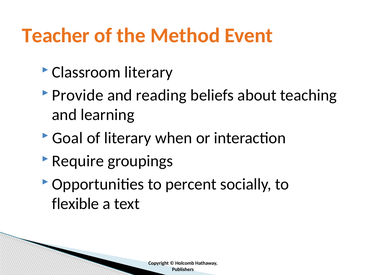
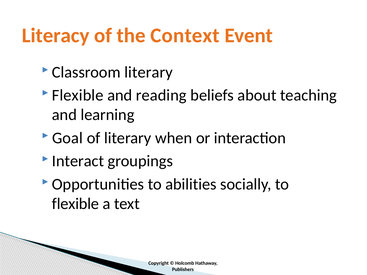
Teacher: Teacher -> Literacy (56, 35)
Method: Method -> Context (185, 35)
Provide: Provide -> Flexible (78, 95)
Require: Require -> Interact (78, 161)
percent: percent -> abilities (191, 184)
